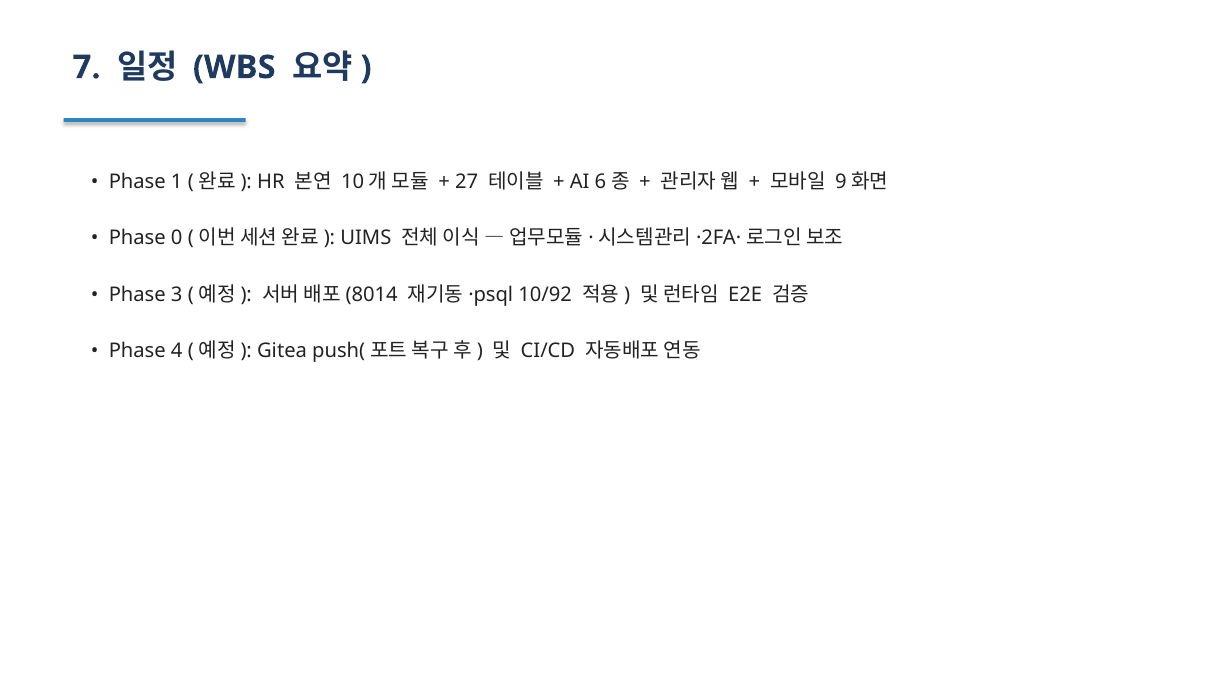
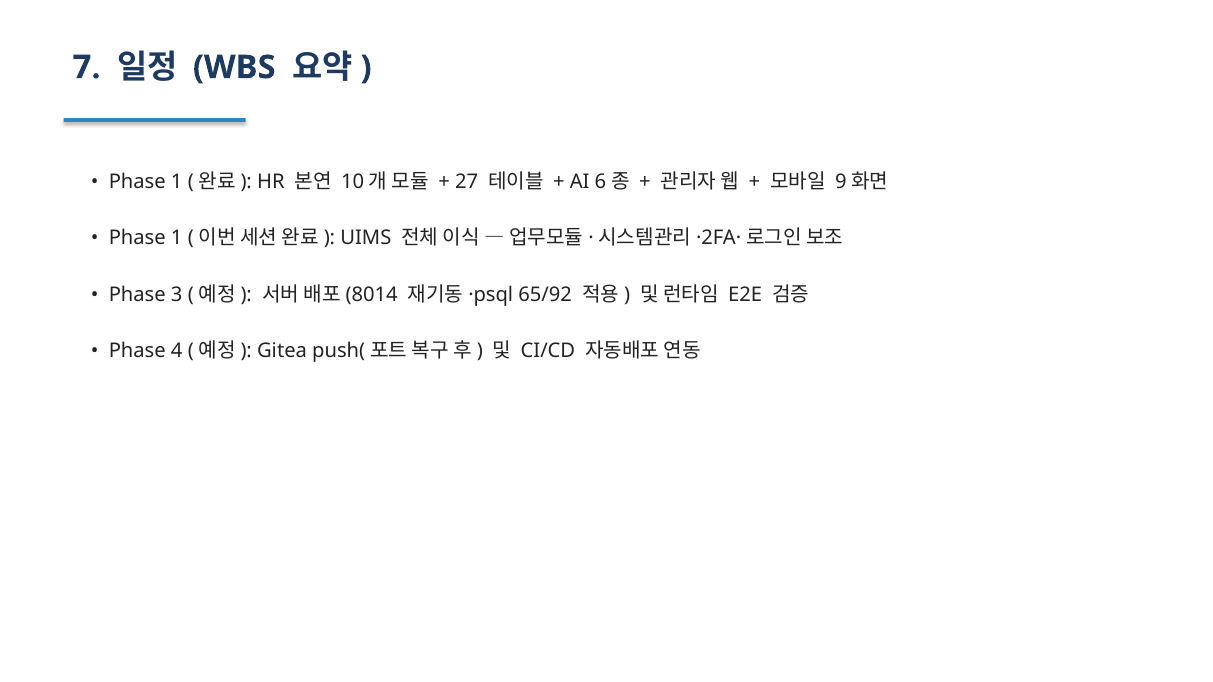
0: 0 -> 1 (177, 238)
10/92: 10/92 -> 65/92 (545, 295)
